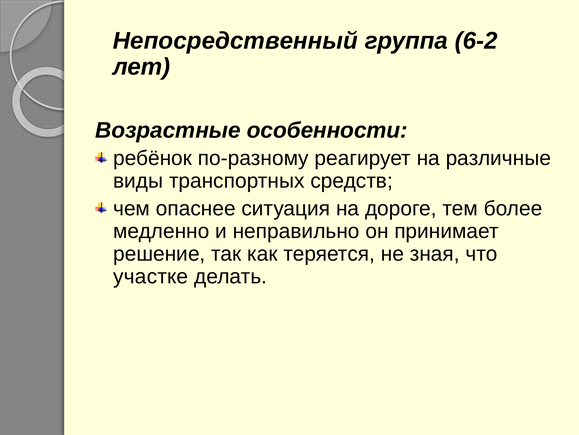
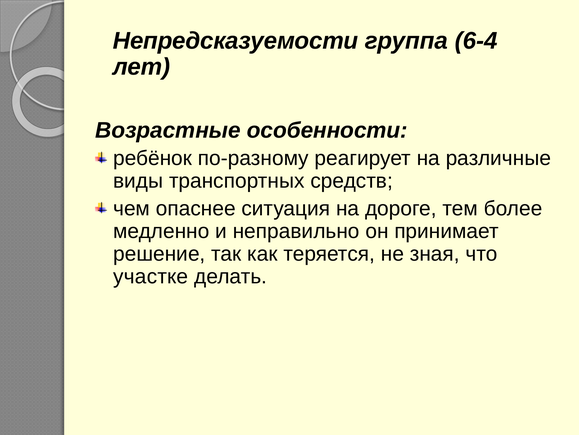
Непосредственный: Непосредственный -> Непредсказуемости (236, 41)
6-2: 6-2 -> 6-4 (476, 41)
